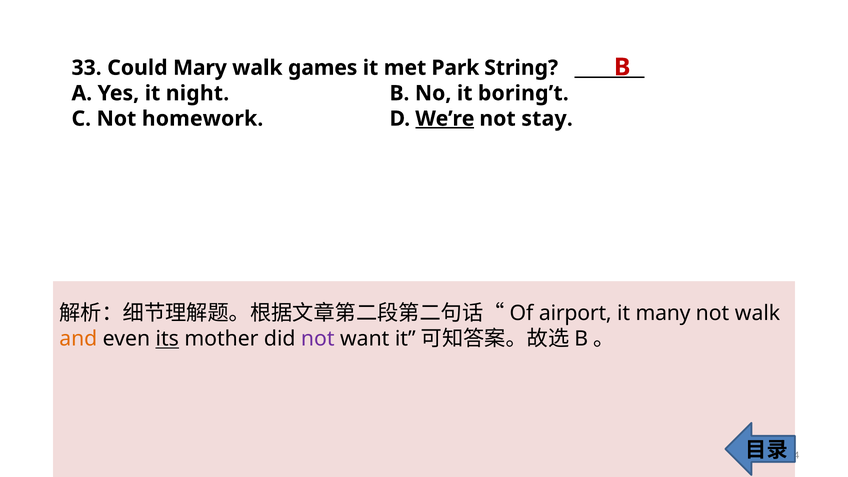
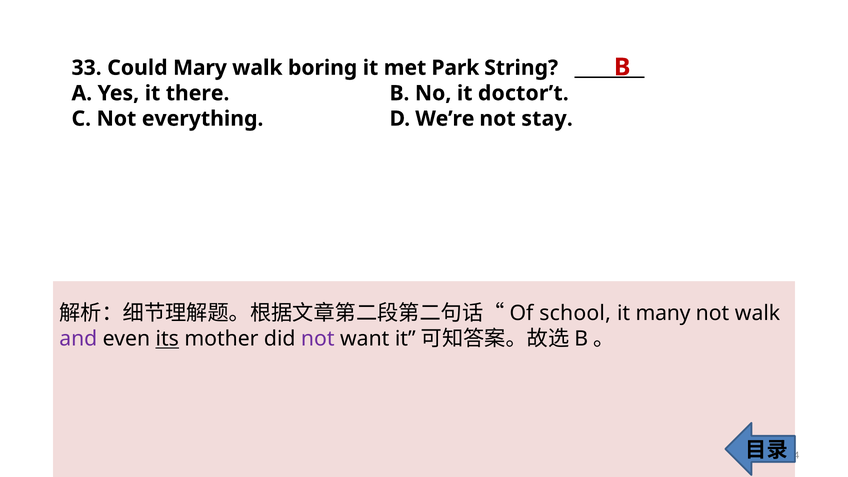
games: games -> boring (323, 68)
night: night -> there (198, 93)
boring’t: boring’t -> doctor’t (523, 93)
homework: homework -> everything (203, 119)
We’re underline: present -> none (445, 119)
airport: airport -> school (575, 313)
and colour: orange -> purple (78, 339)
